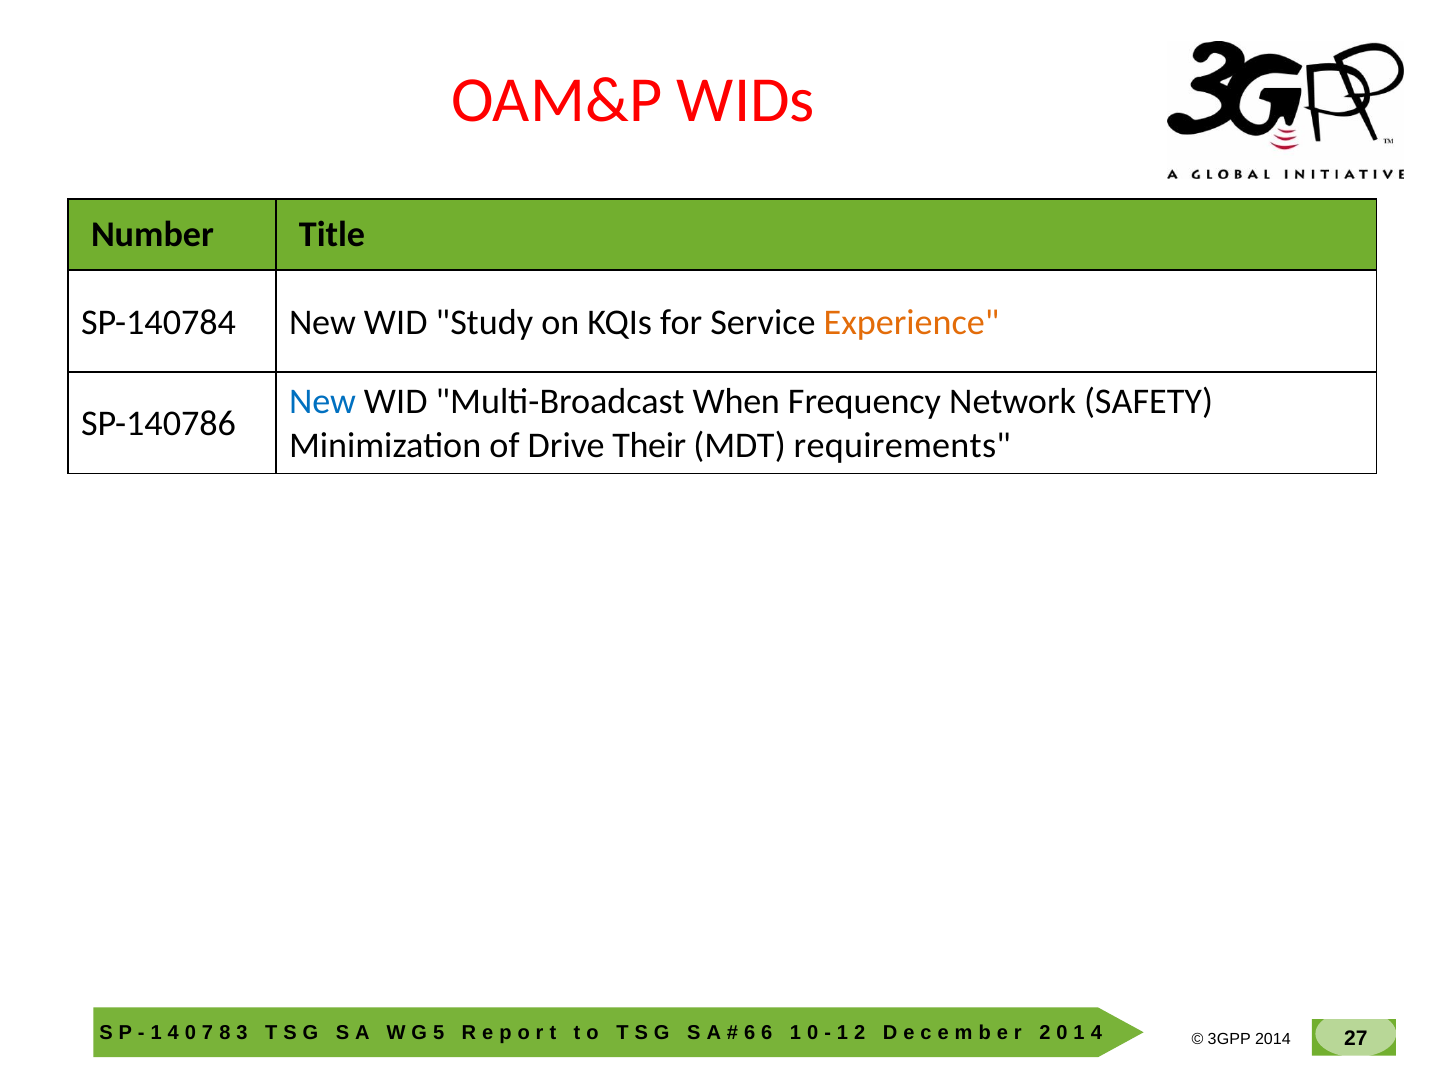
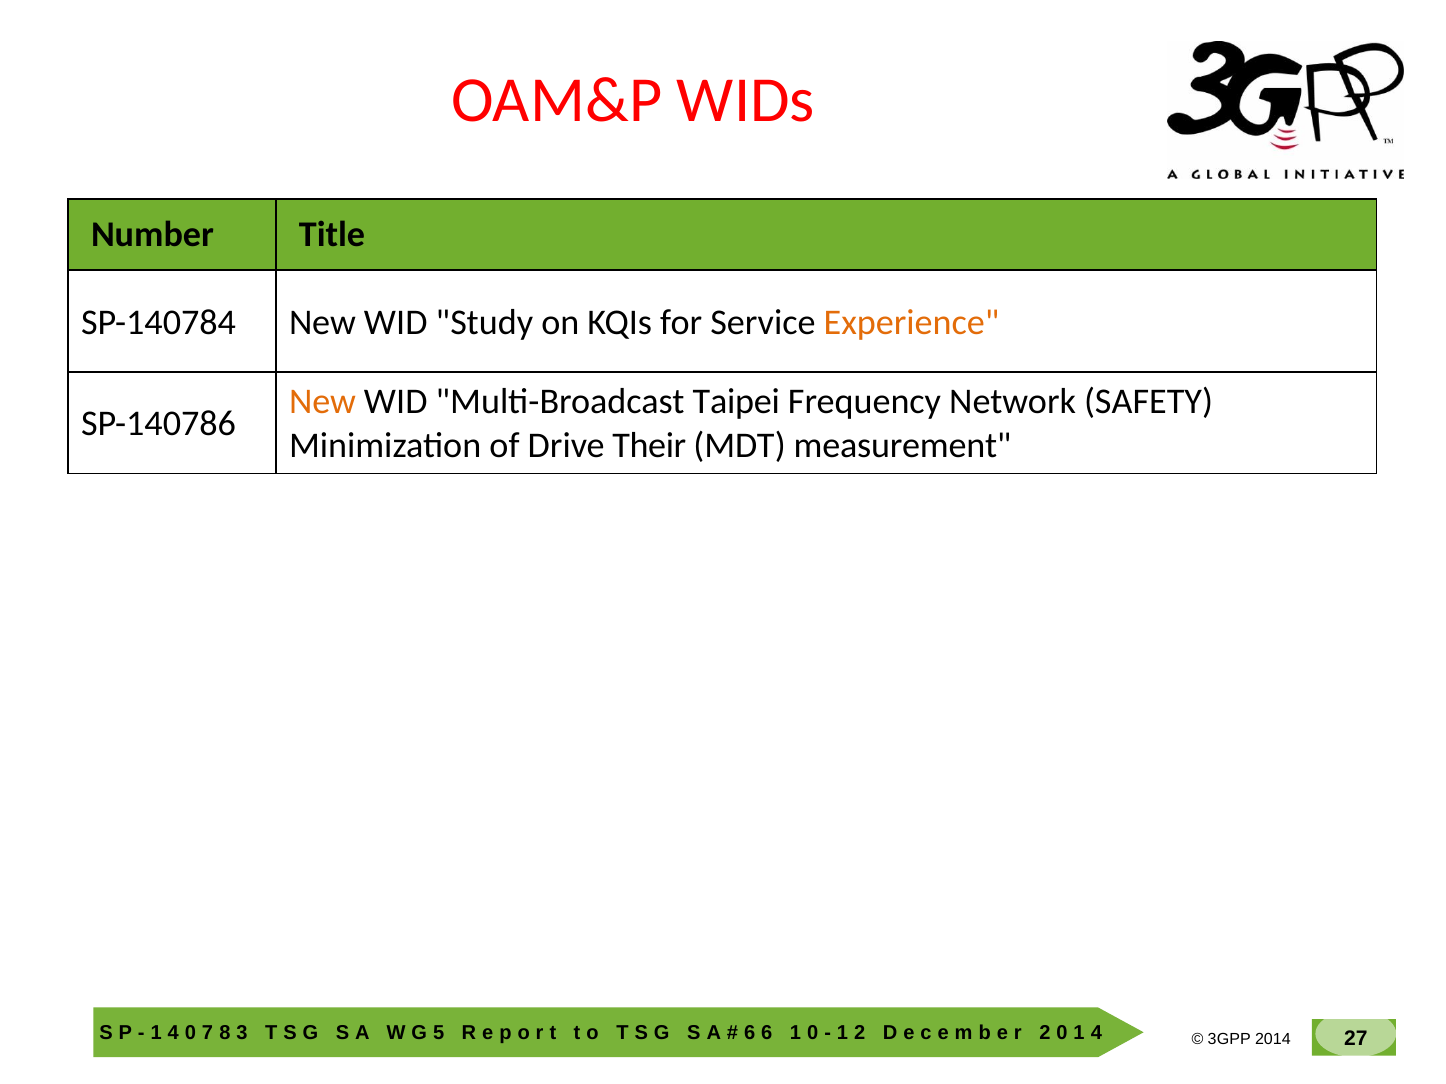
New colour: blue -> orange (323, 402)
When: When -> Taipei (736, 402)
requirements: requirements -> measurement (903, 446)
